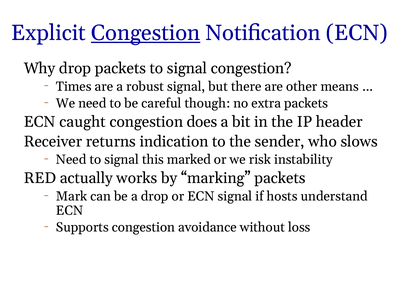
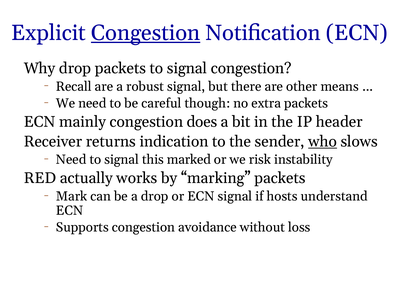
Times: Times -> Recall (74, 86)
caught: caught -> mainly (83, 122)
who underline: none -> present (323, 142)
